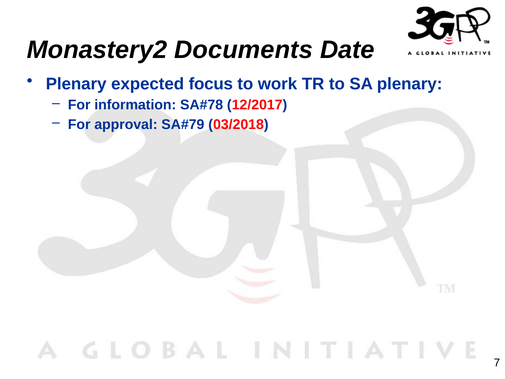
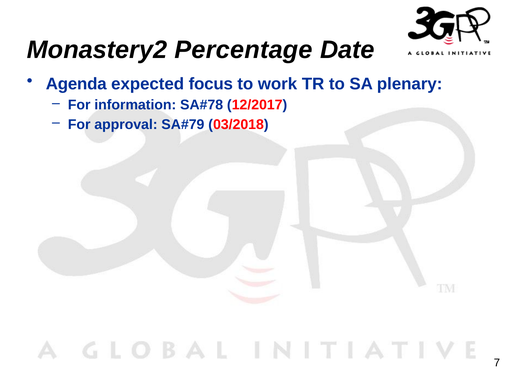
Documents: Documents -> Percentage (244, 50)
Plenary: Plenary -> Agenda (76, 84)
